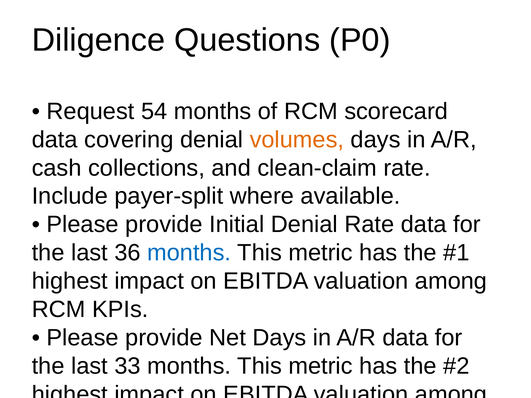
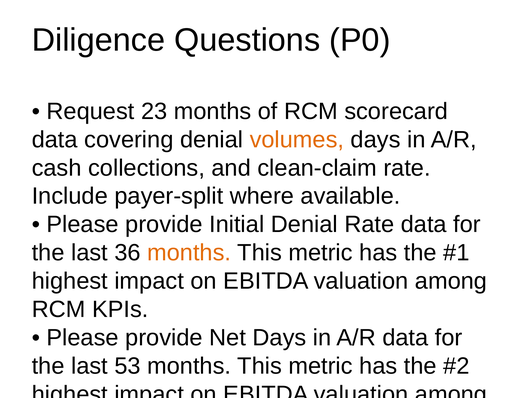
54: 54 -> 23 (154, 111)
months colour: blue -> orange (189, 253)
33: 33 -> 53 (128, 366)
